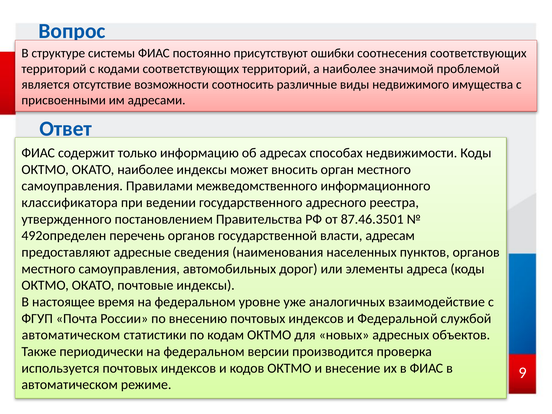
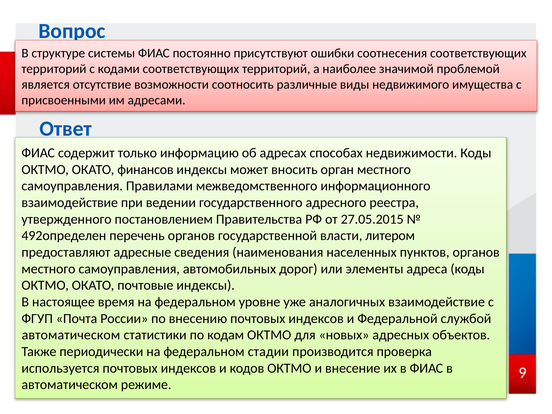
ОКАТО наиболее: наиболее -> финансов (145, 169)
классификатора: классификатора -> взаимодействие (70, 203)
87.46.3501: 87.46.3501 -> 27.05.2015 (372, 219)
адресам: адресам -> литером (390, 236)
версии: версии -> стадии (268, 352)
